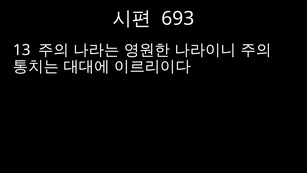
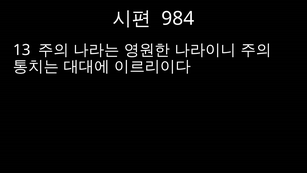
693: 693 -> 984 (178, 18)
